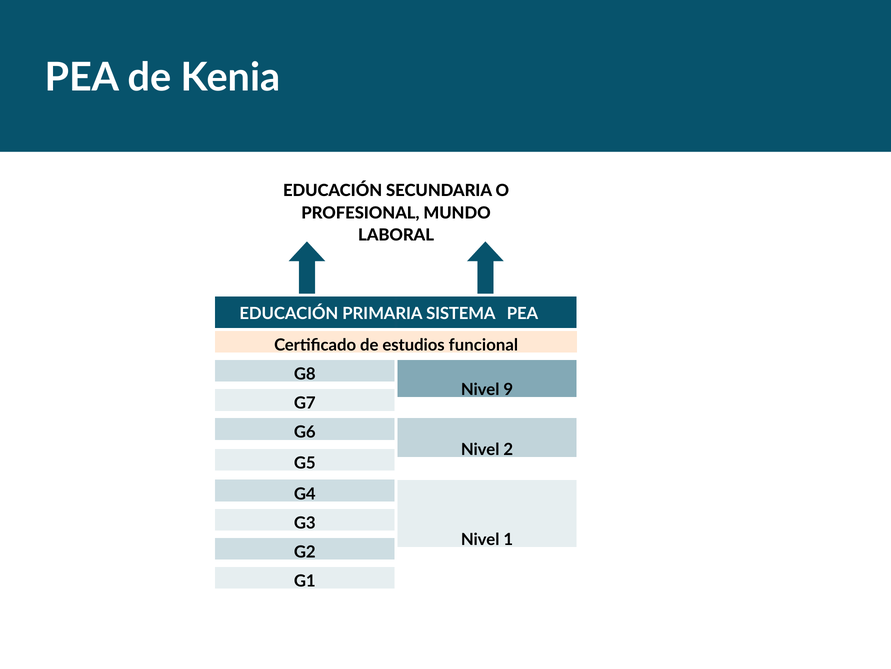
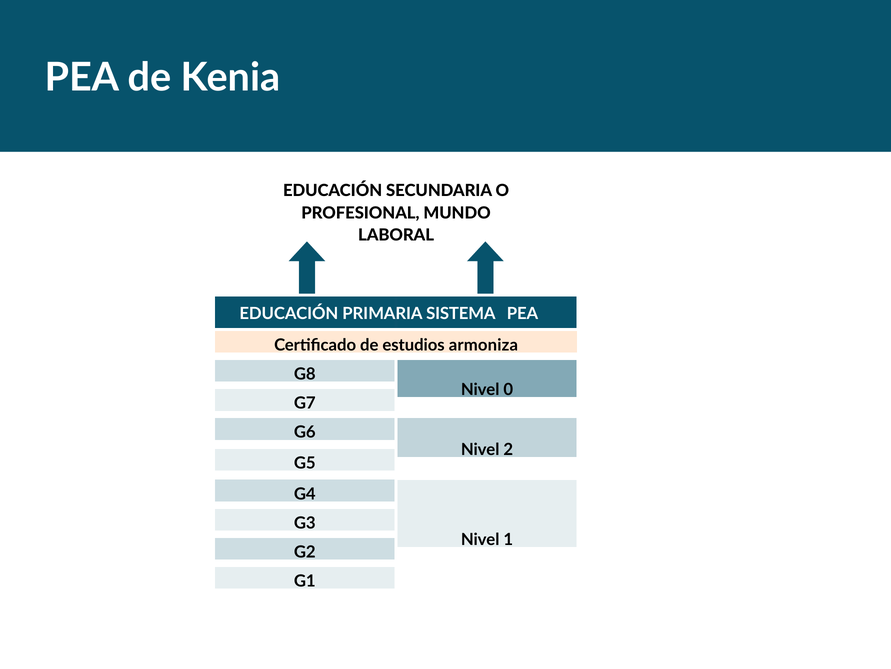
funcional: funcional -> armoniza (483, 345)
9: 9 -> 0 (508, 389)
